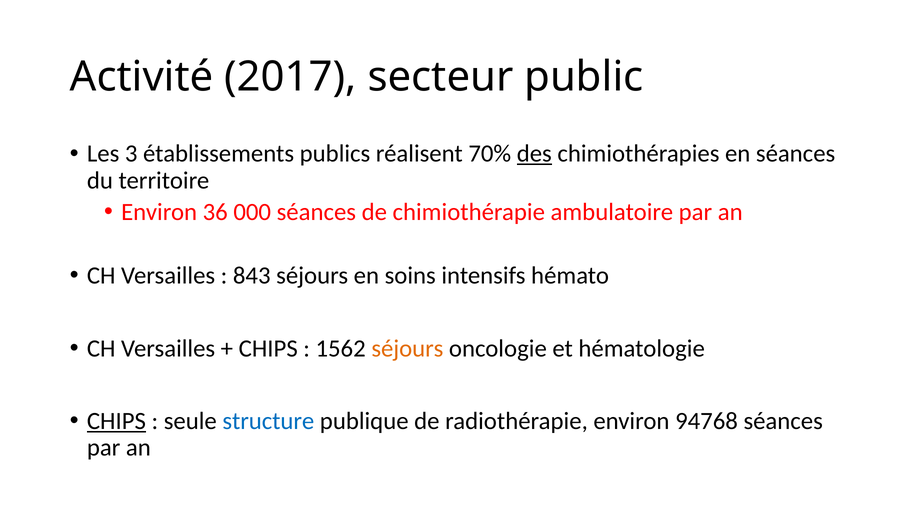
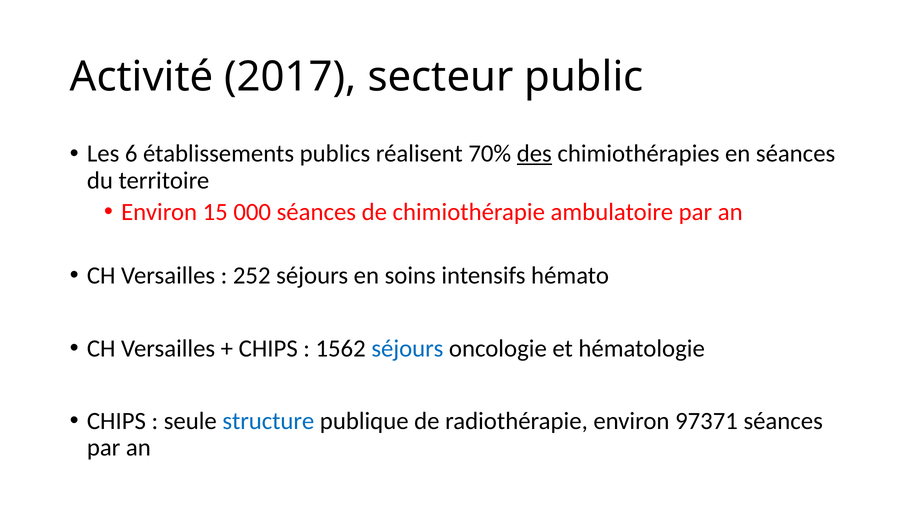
3: 3 -> 6 (131, 154)
36: 36 -> 15 (215, 212)
843: 843 -> 252 (252, 276)
séjours colour: orange -> blue (407, 348)
CHIPS underline: present -> none (116, 421)
94768: 94768 -> 97371 (706, 421)
